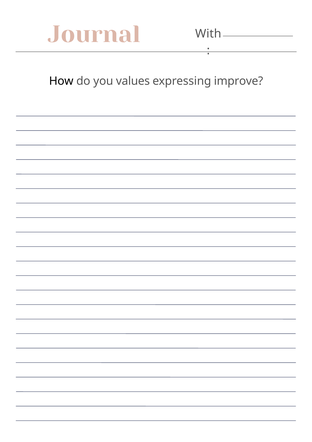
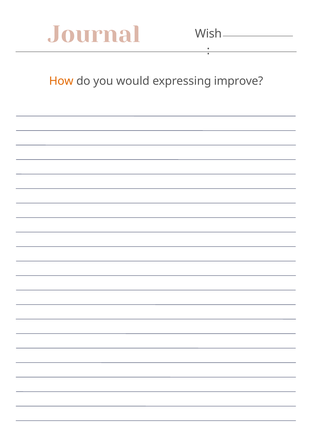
With: With -> Wish (208, 34)
How colour: black -> orange (61, 81)
values: values -> would (133, 81)
